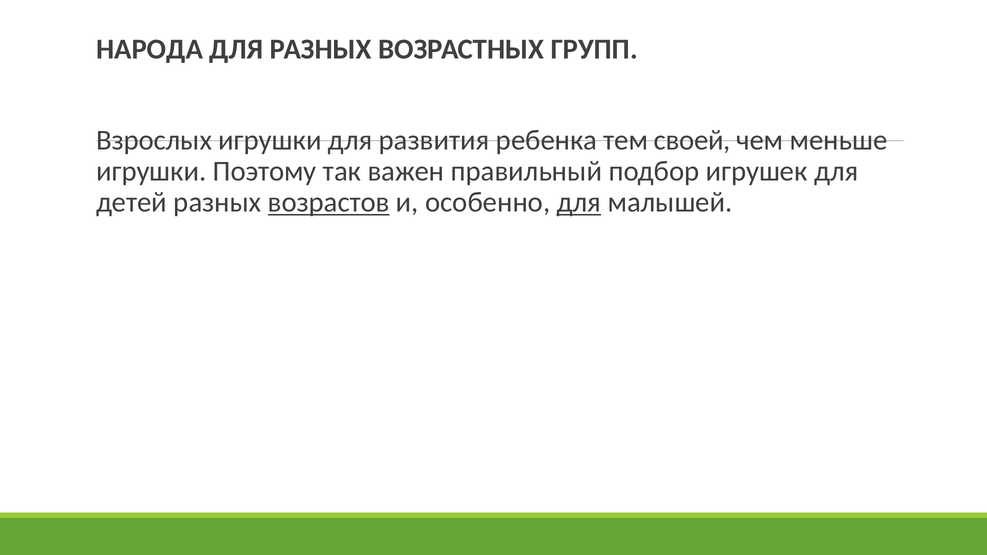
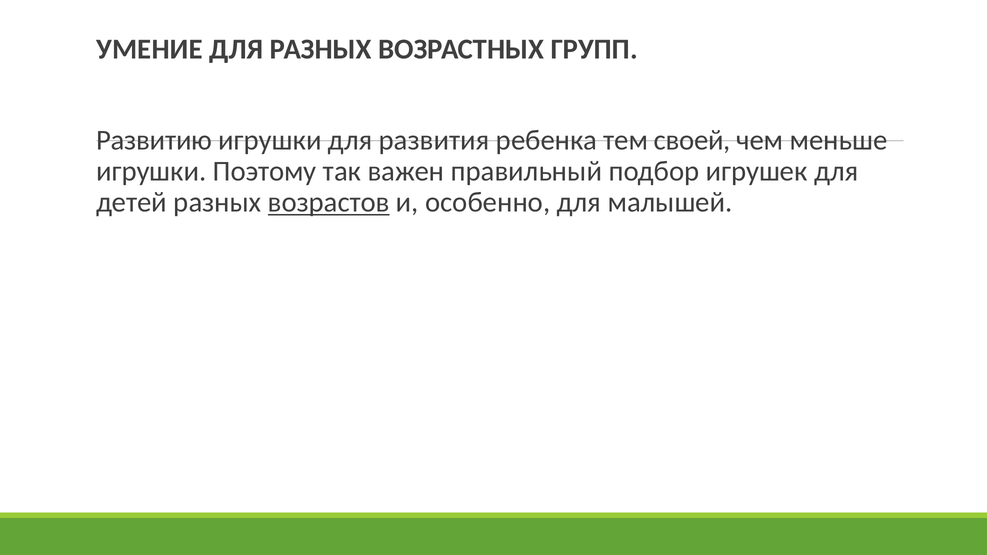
НАРОДА: НАРОДА -> УМЕНИЕ (150, 49)
Взрослых: Взрослых -> Развитию (154, 140)
для underline: present -> none (579, 202)
